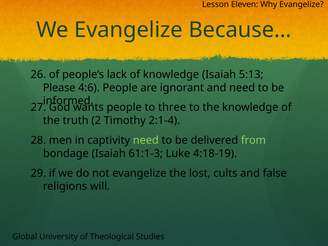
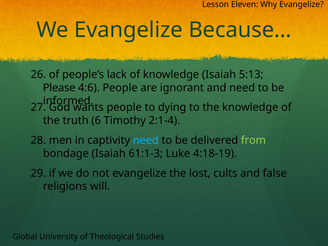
three: three -> dying (172, 107)
2: 2 -> 6 (96, 120)
need colour: light green -> light blue (146, 140)
